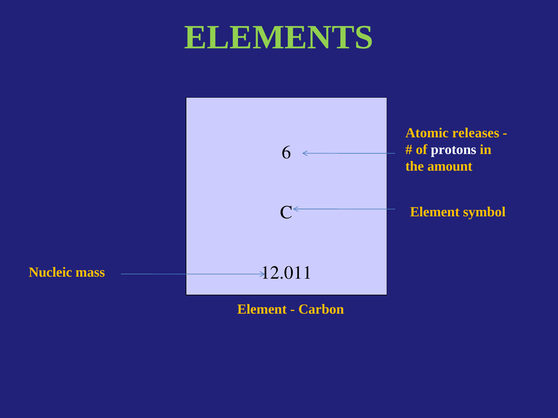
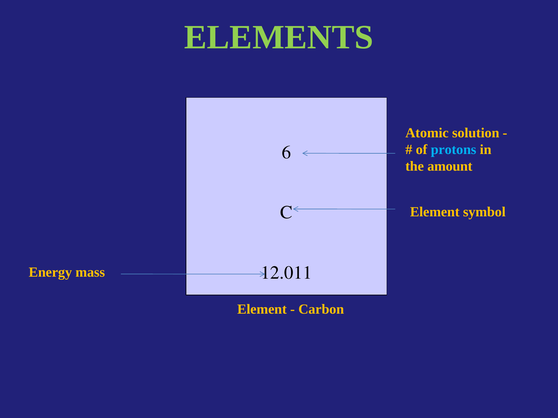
releases: releases -> solution (476, 133)
protons colour: white -> light blue (454, 150)
Nucleic: Nucleic -> Energy (50, 272)
